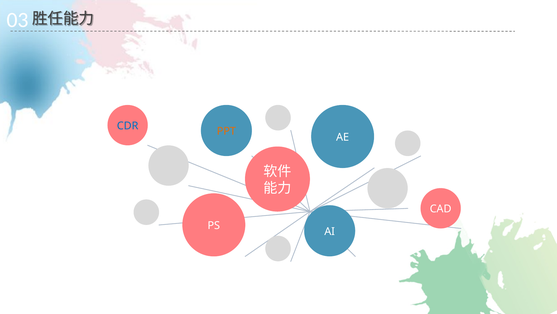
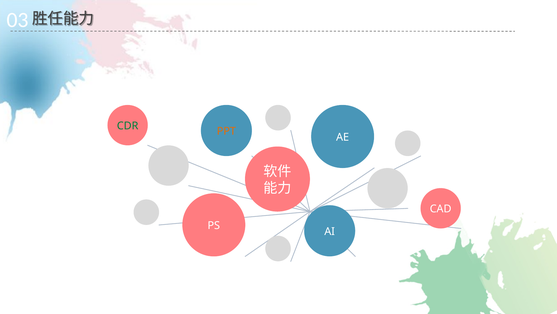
CDR colour: blue -> green (128, 126)
